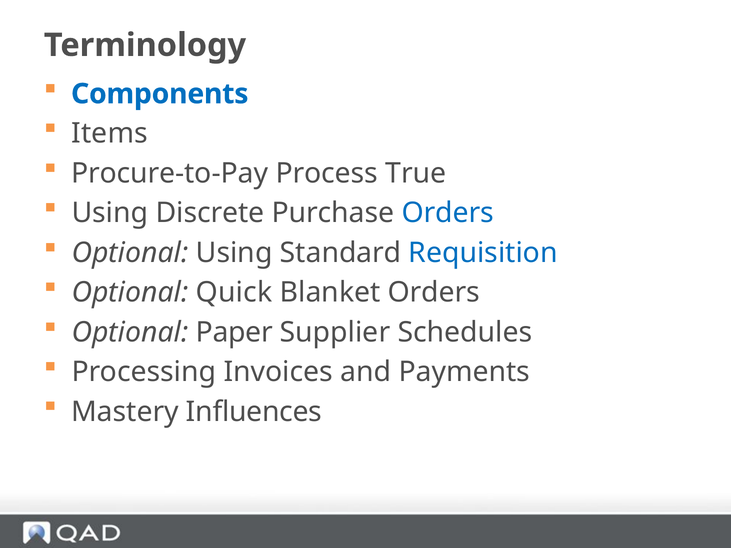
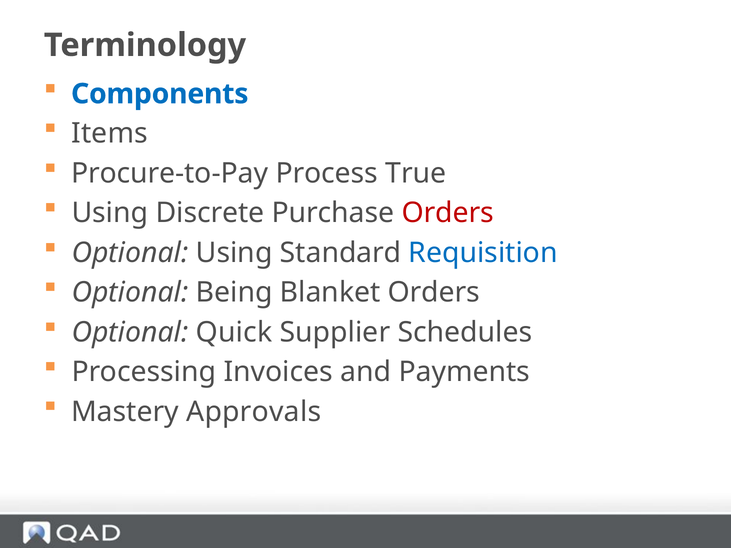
Orders colour: blue -> red (448, 213)
Quick: Quick -> Being (234, 293)
Paper: Paper -> Quick (234, 332)
Influences: Influences -> Approvals (254, 412)
